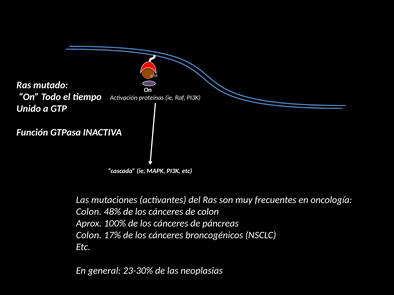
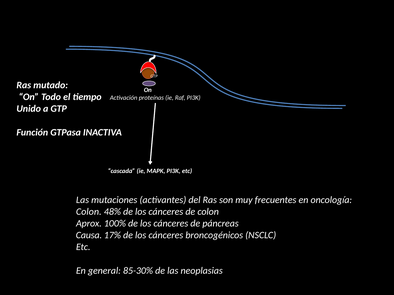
Colon: Colon -> Causa (89, 236)
23-30%: 23-30% -> 85-30% (138, 271)
